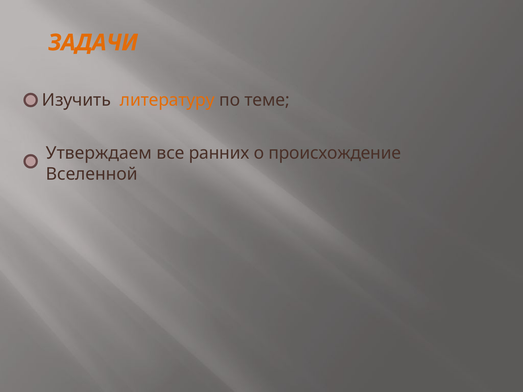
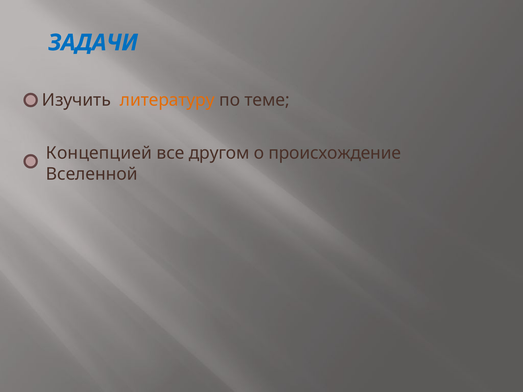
ЗАДАЧИ colour: orange -> blue (93, 43)
Утверждаем: Утверждаем -> Концепцией (99, 153)
ранних: ранних -> другом (219, 153)
